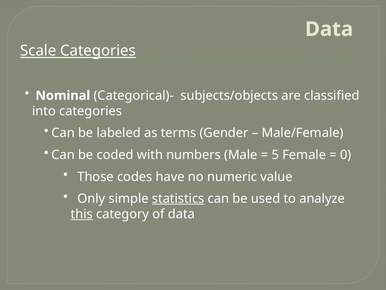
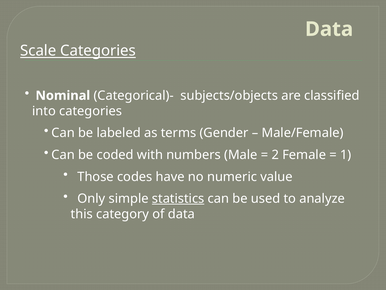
5: 5 -> 2 (275, 155)
0: 0 -> 1 (346, 155)
this underline: present -> none (82, 214)
